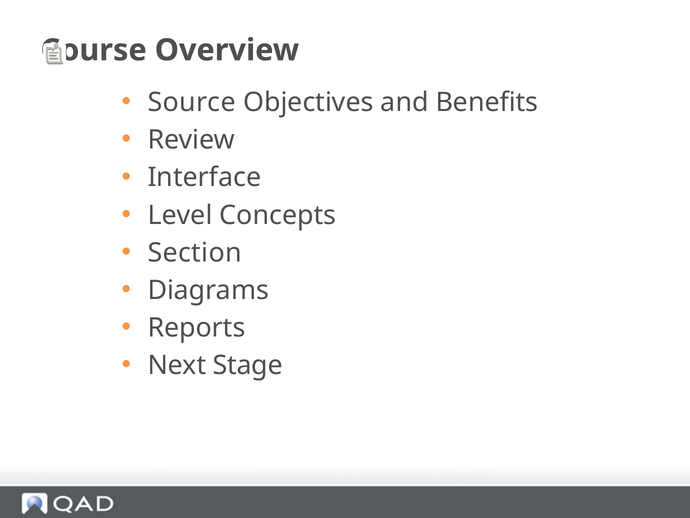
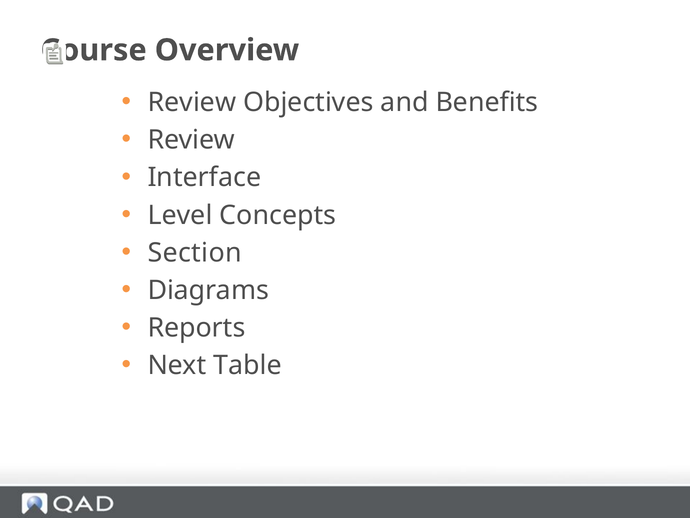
Source: Source -> Review (192, 102)
Stage: Stage -> Table (248, 365)
